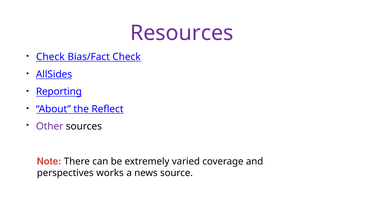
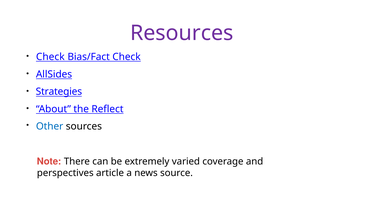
Reporting: Reporting -> Strategies (59, 92)
Other colour: purple -> blue (50, 127)
works: works -> article (110, 173)
